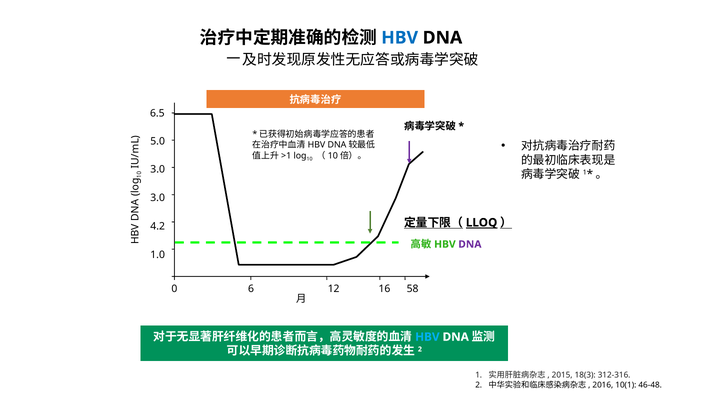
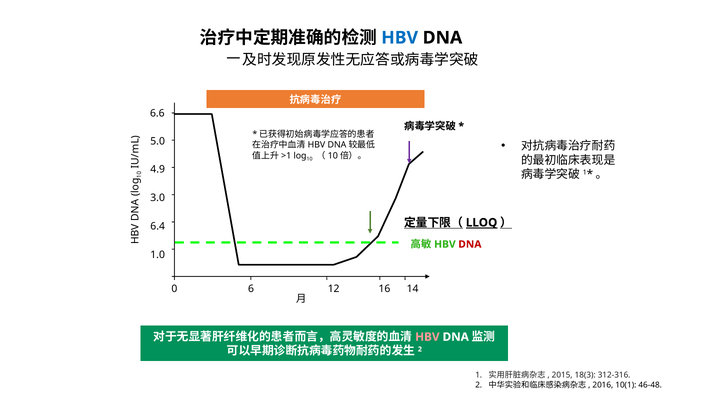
6.5: 6.5 -> 6.6 (157, 113)
3.0: 3.0 -> 4.9 (158, 169)
4.2: 4.2 -> 6.4 (158, 226)
DNA colour: purple -> red (470, 244)
58: 58 -> 14 (413, 289)
HBV colour: light blue -> pink (427, 337)
